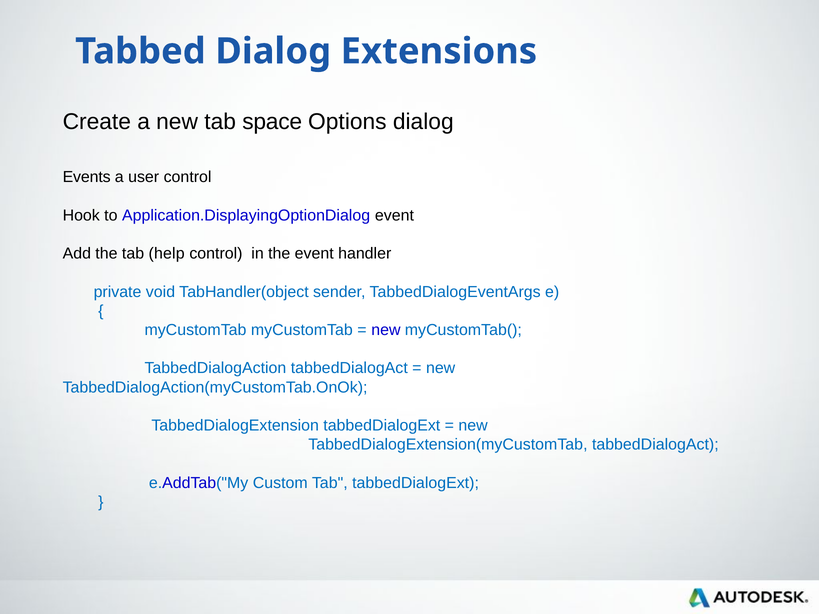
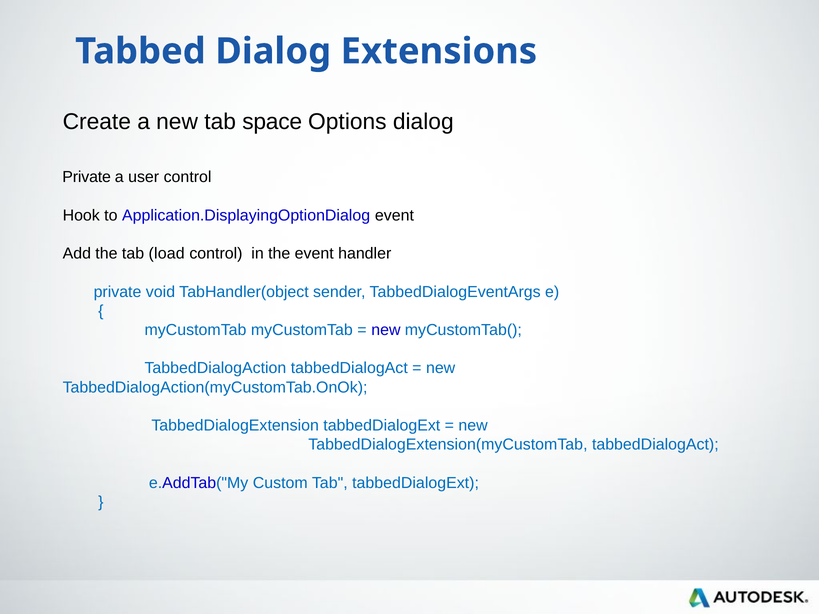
Events: Events -> Private (87, 177)
help: help -> load (167, 254)
